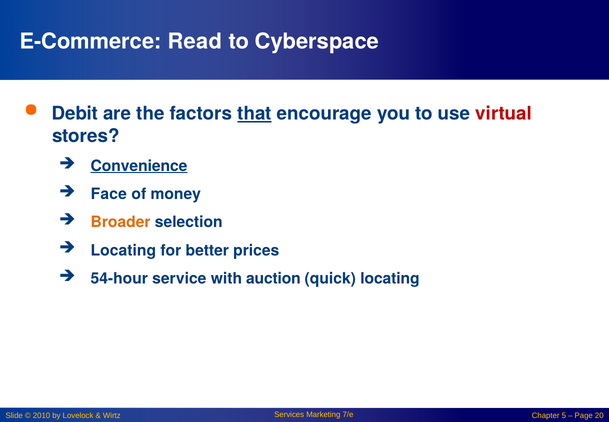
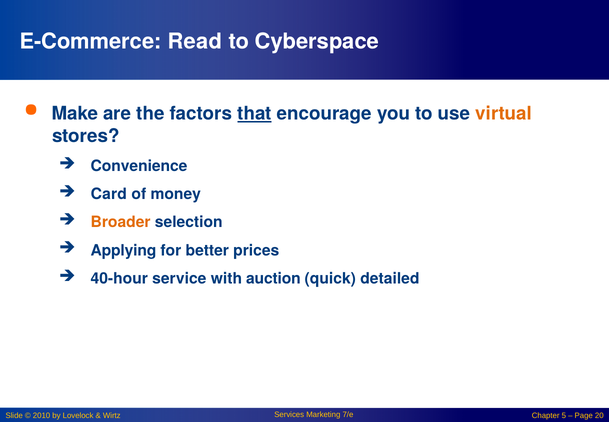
Debit: Debit -> Make (75, 114)
virtual colour: red -> orange (504, 114)
Convenience underline: present -> none (139, 166)
Face: Face -> Card (109, 194)
Locating: Locating -> Applying (123, 250)
54-hour: 54-hour -> 40-hour (119, 278)
quick locating: locating -> detailed (390, 278)
